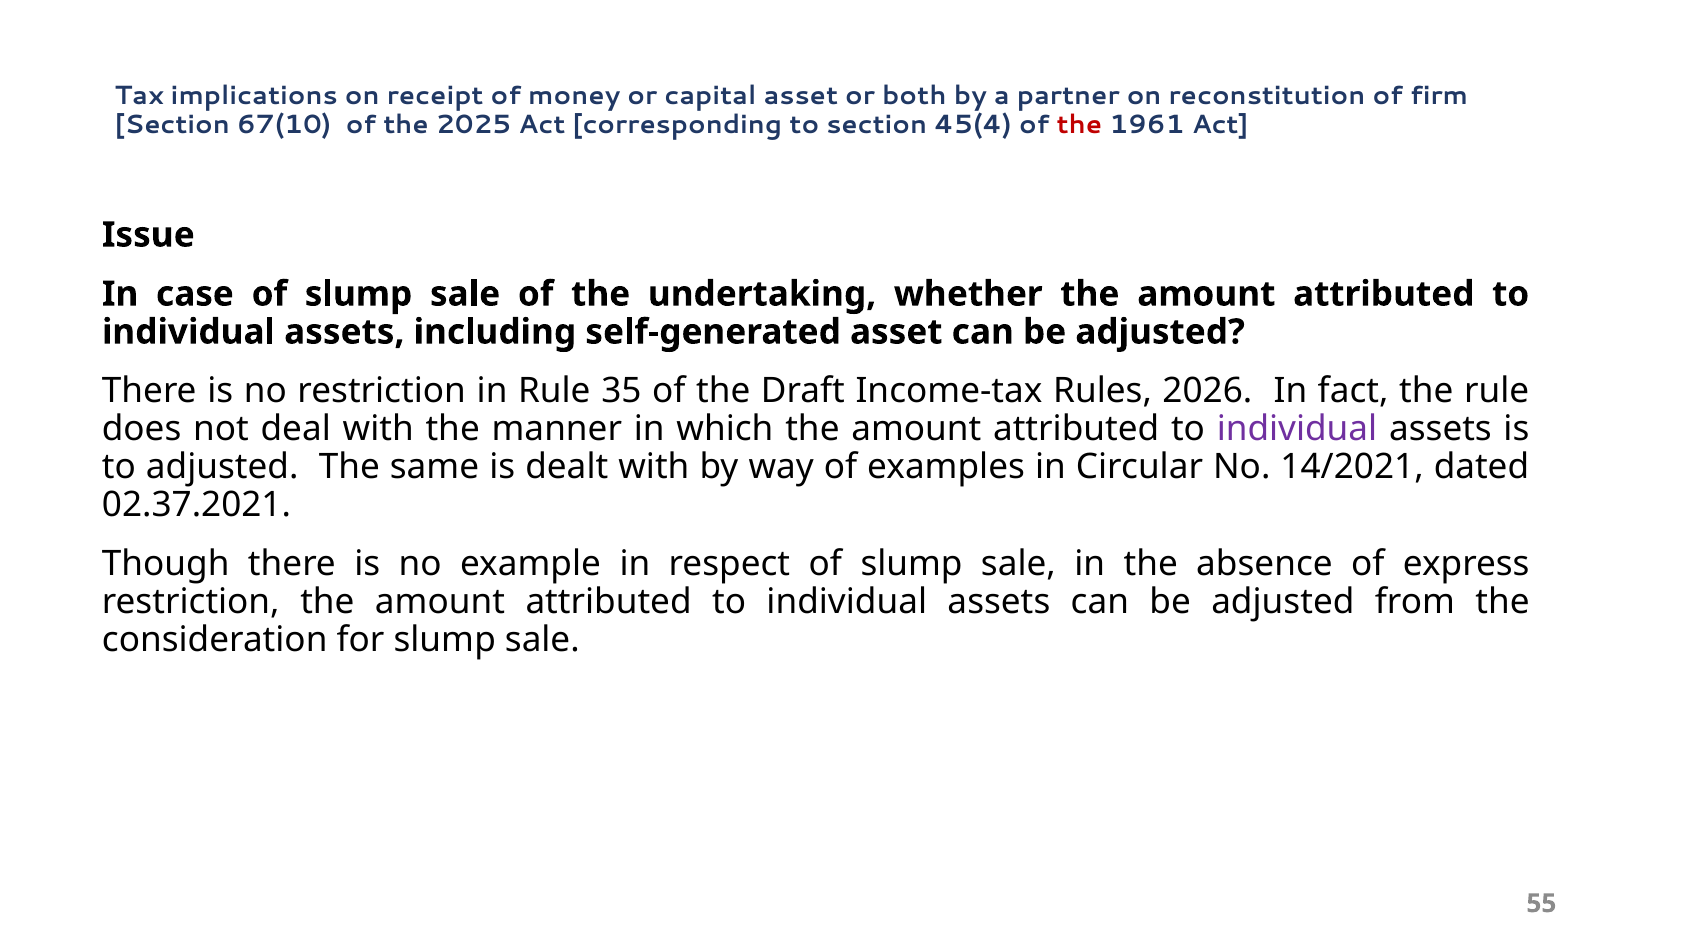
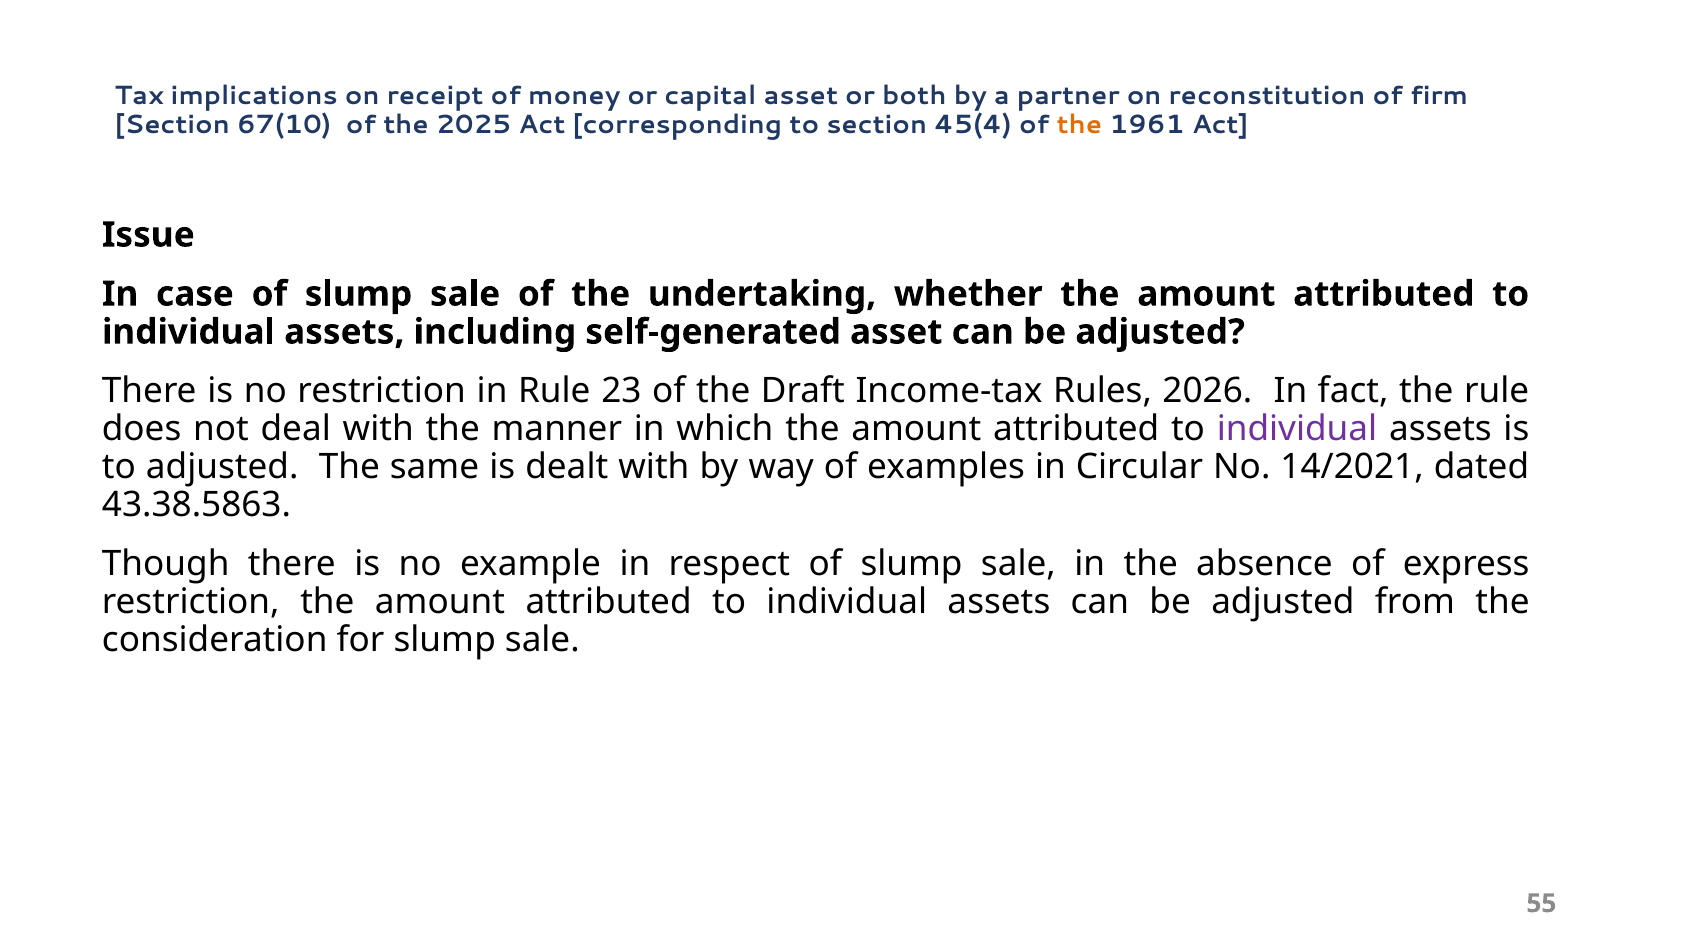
the colour: red -> orange (1079, 125)
35: 35 -> 23 (621, 391)
02.37.2021: 02.37.2021 -> 43.38.5863 (196, 505)
